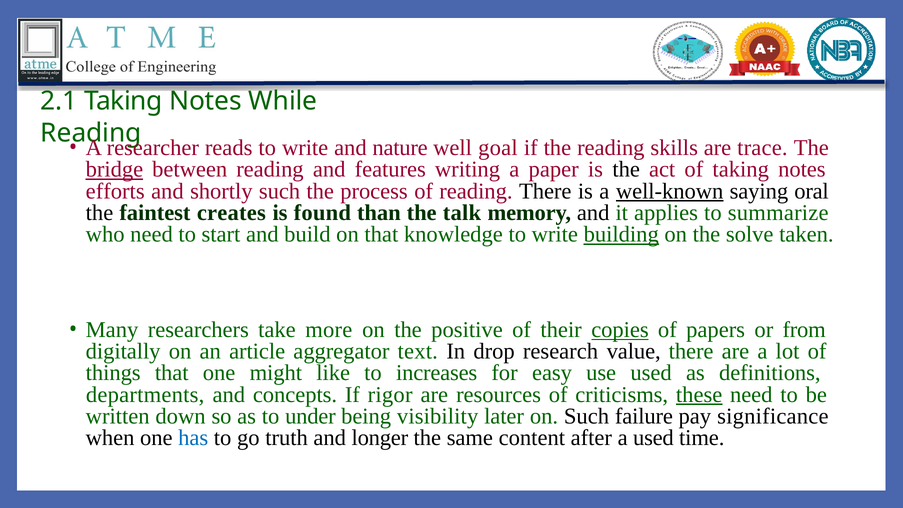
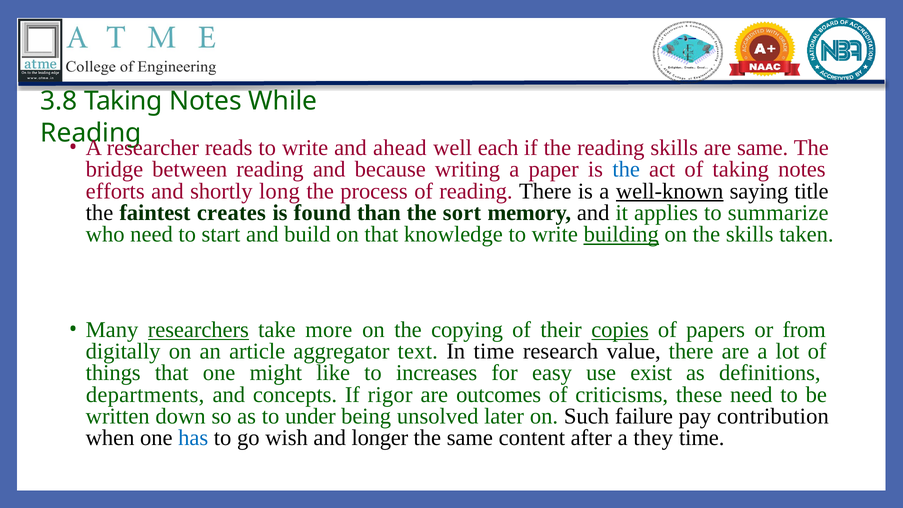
2.1: 2.1 -> 3.8 (59, 101)
nature: nature -> ahead (400, 148)
goal: goal -> each (498, 148)
are trace: trace -> same (763, 148)
bridge underline: present -> none (114, 169)
features: features -> because (390, 169)
the colour: black -> blue (626, 169)
shortly such: such -> long (279, 191)
oral: oral -> title (812, 191)
talk: talk -> sort (462, 213)
the solve: solve -> skills (750, 234)
researchers underline: none -> present (198, 330)
positive: positive -> copying (467, 330)
In drop: drop -> time (494, 351)
use used: used -> exist (651, 373)
resources: resources -> outcomes (499, 395)
these underline: present -> none (699, 395)
visibility: visibility -> unsolved (438, 416)
significance: significance -> contribution (773, 416)
truth: truth -> wish (287, 438)
a used: used -> they (653, 438)
